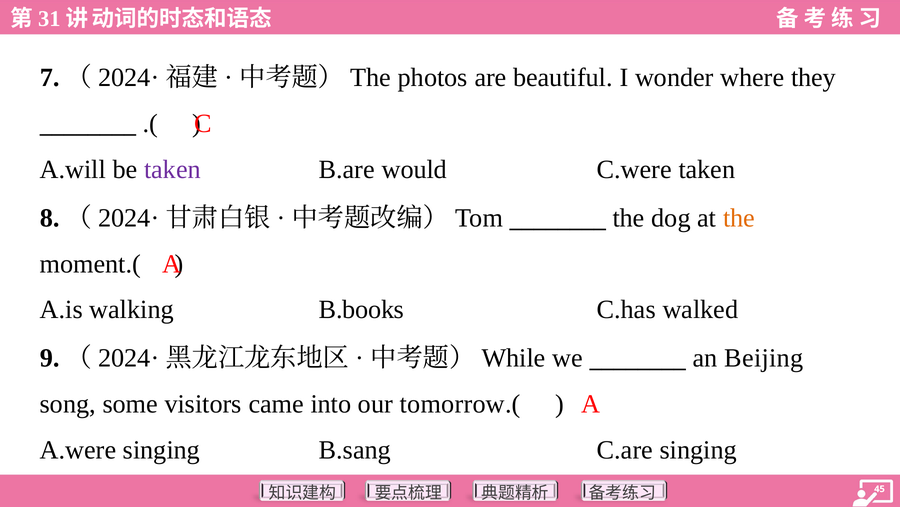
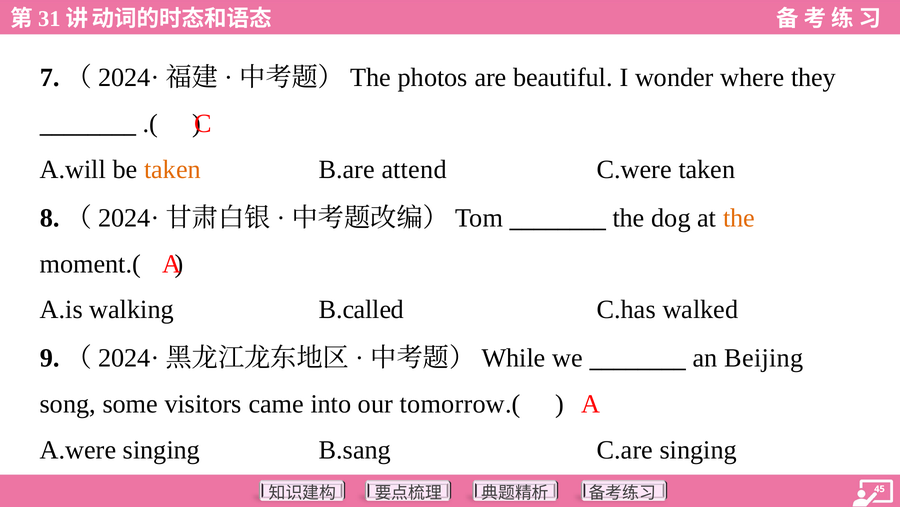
taken colour: purple -> orange (172, 169)
would: would -> attend (414, 169)
B.books: B.books -> B.called (361, 309)
